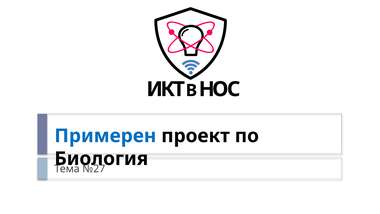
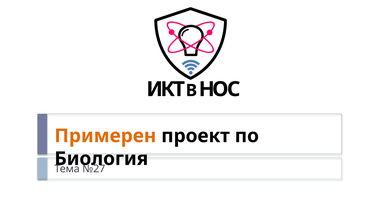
Примерен colour: blue -> orange (105, 136)
